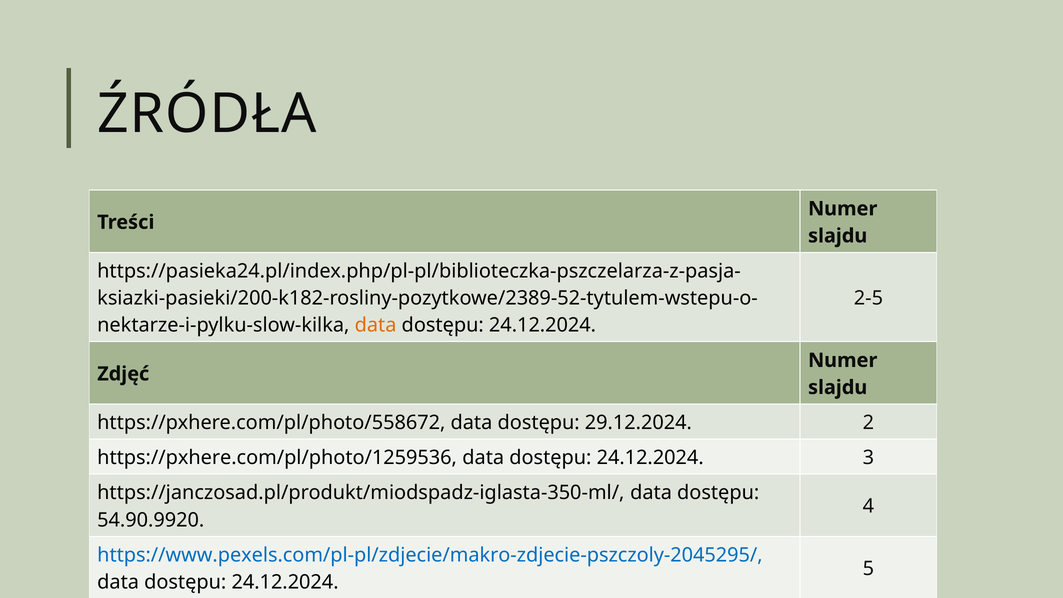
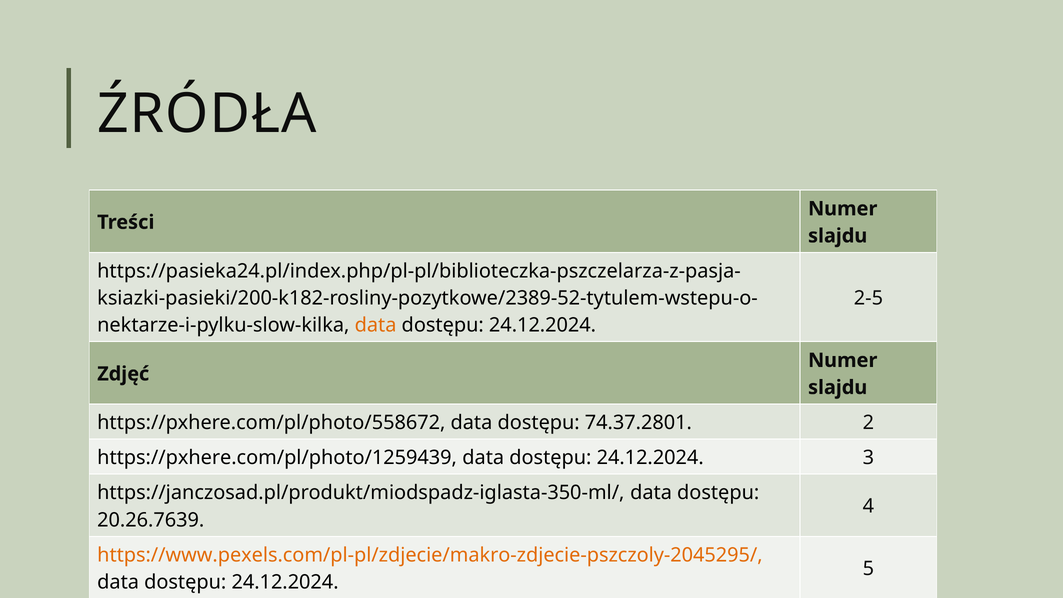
29.12.2024: 29.12.2024 -> 74.37.2801 (638, 423)
https://pxhere.com/pl/photo/1259536: https://pxhere.com/pl/photo/1259536 -> https://pxhere.com/pl/photo/1259439 (277, 458)
54.90.9920: 54.90.9920 -> 20.26.7639 (151, 520)
https://www.pexels.com/pl-pl/zdjecie/makro-zdjecie-pszczoly-2045295/ colour: blue -> orange (430, 555)
